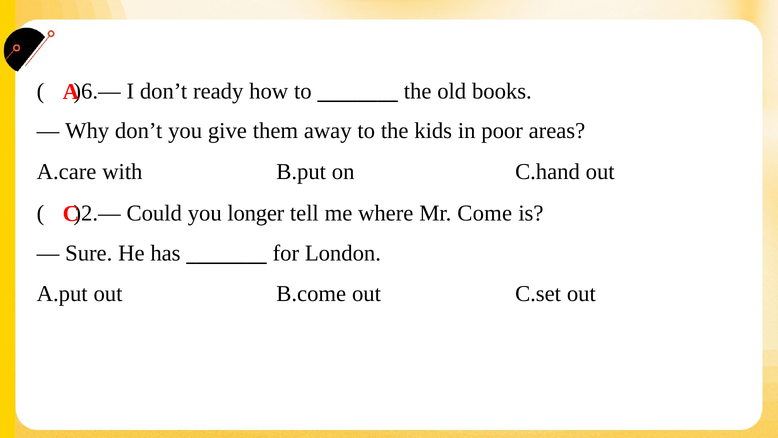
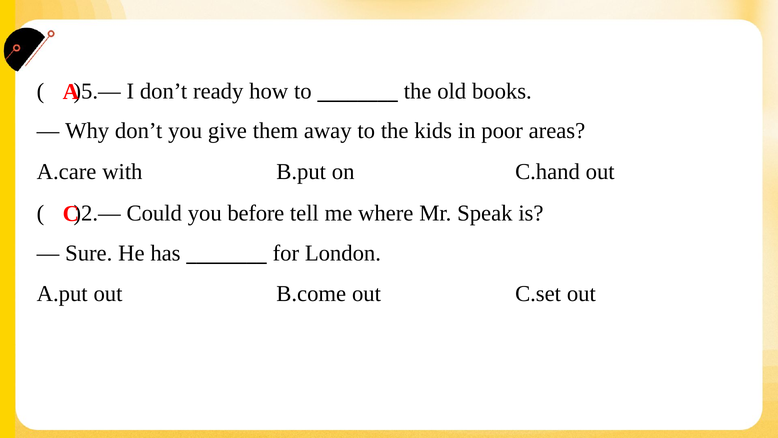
)6.—: )6.— -> )5.— (97, 91)
longer: longer -> before (256, 213)
Come: Come -> Speak (485, 213)
